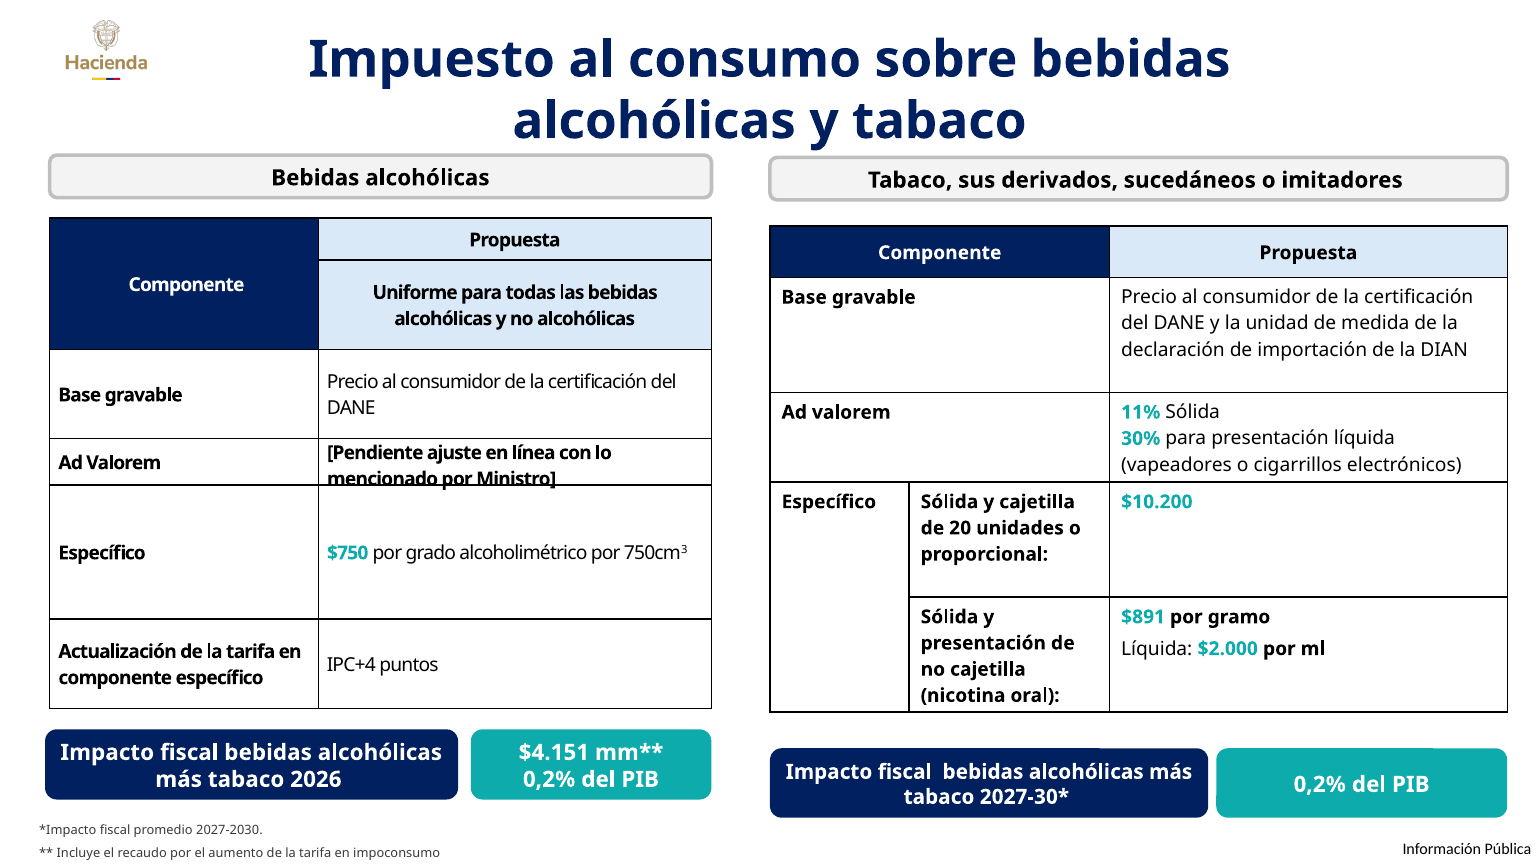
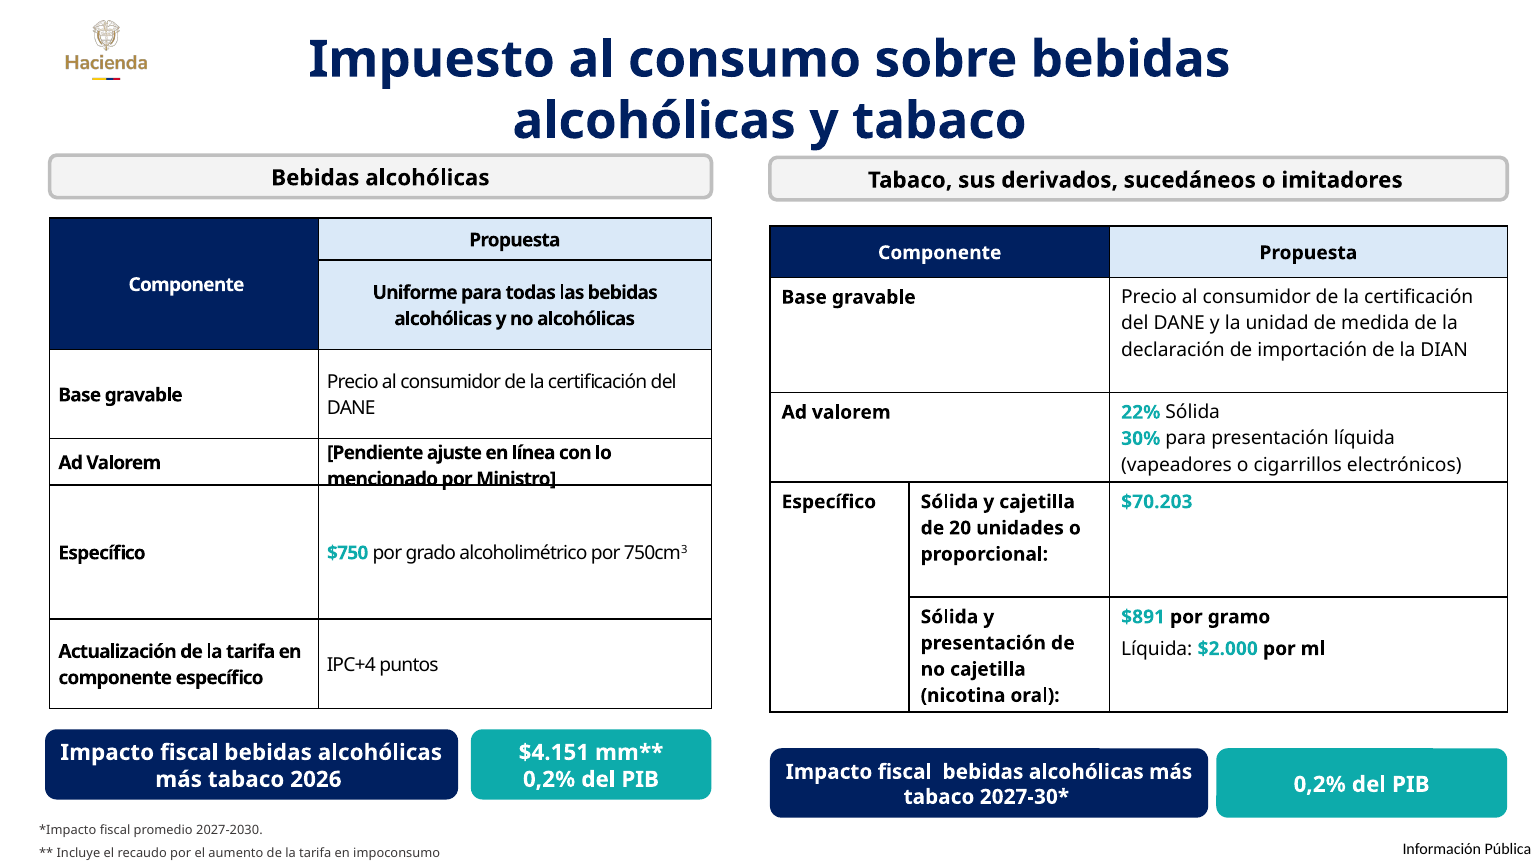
11%: 11% -> 22% (1141, 412)
$10.200: $10.200 -> $70.203 (1157, 502)
